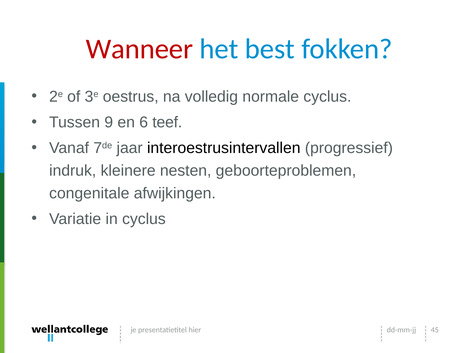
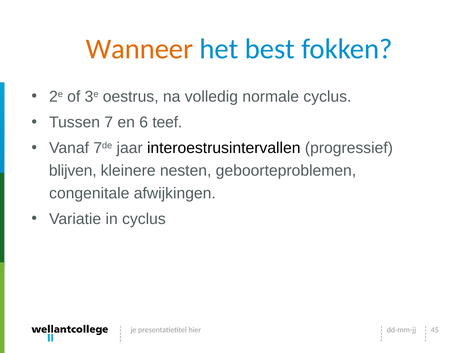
Wanneer colour: red -> orange (139, 49)
9: 9 -> 7 (109, 122)
indruk: indruk -> blijven (73, 171)
